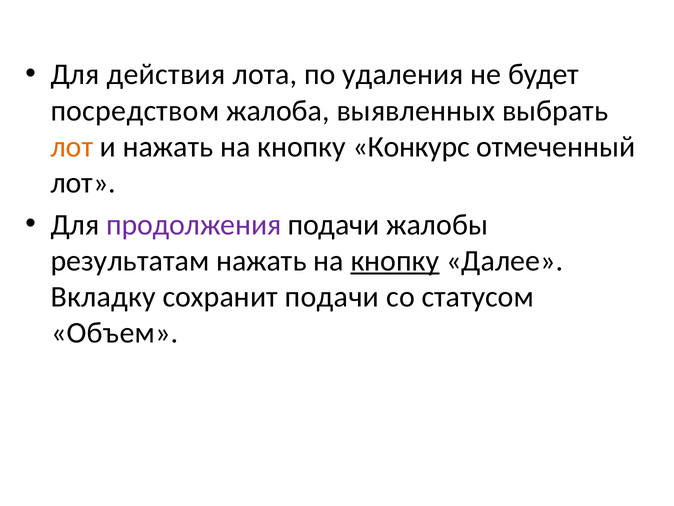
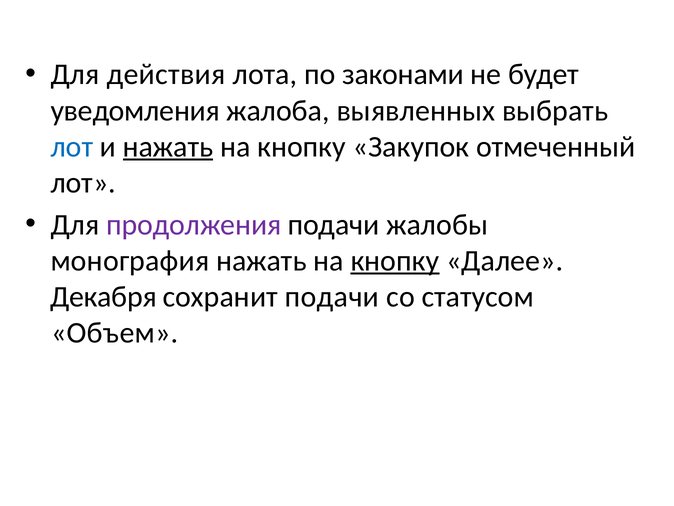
удаления: удаления -> законами (403, 75)
посредством: посредством -> уведомления (135, 111)
лот colour: orange -> blue (72, 146)
нажать underline: none -> present (168, 146)
Конкурс: Конкурс -> Закупок (411, 146)
результатам: результатам -> монография (130, 260)
Вкладку: Вкладку -> Декабря (103, 296)
